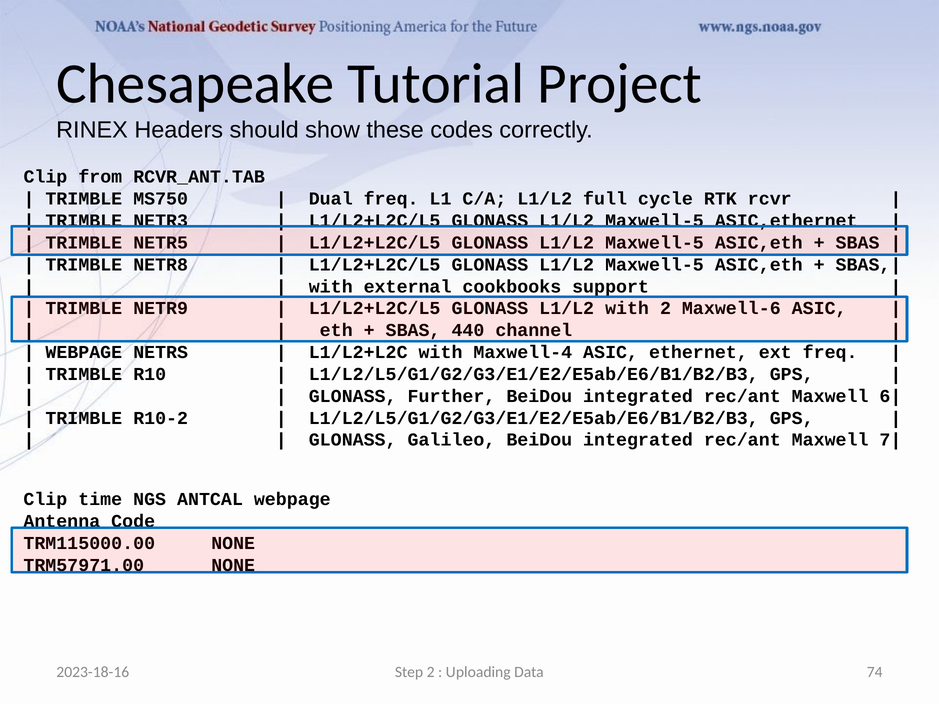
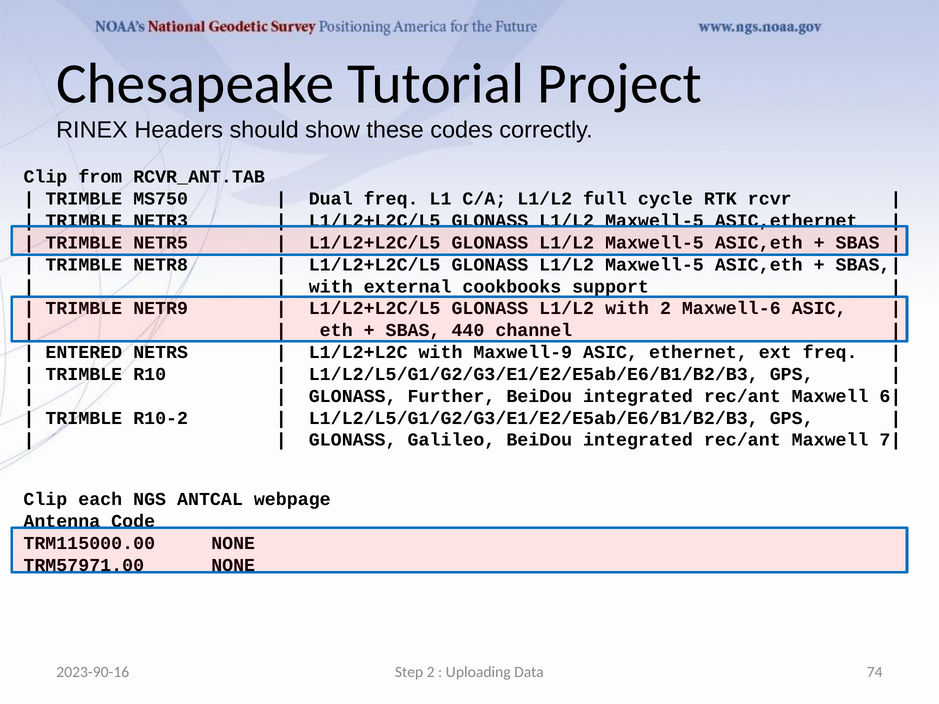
WEBPAGE: WEBPAGE -> ENTERED (84, 352)
Maxwell-4: Maxwell-4 -> Maxwell-9 (523, 352)
time: time -> each (100, 499)
2023-18-16: 2023-18-16 -> 2023-90-16 (93, 673)
